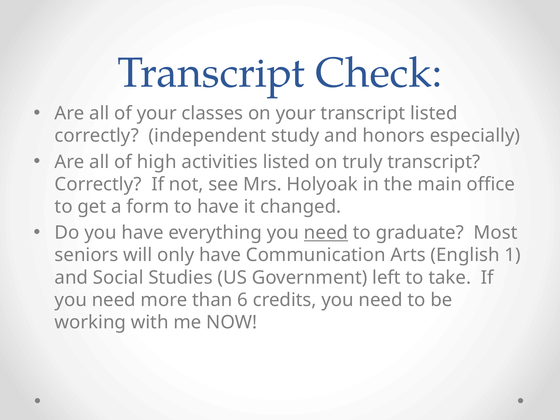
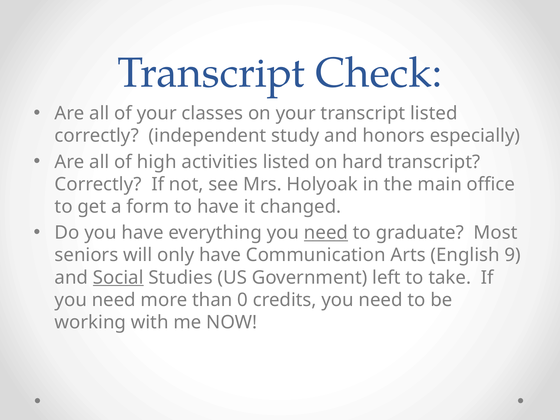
truly: truly -> hard (363, 162)
1: 1 -> 9 (513, 255)
Social underline: none -> present (118, 278)
6: 6 -> 0 (243, 300)
